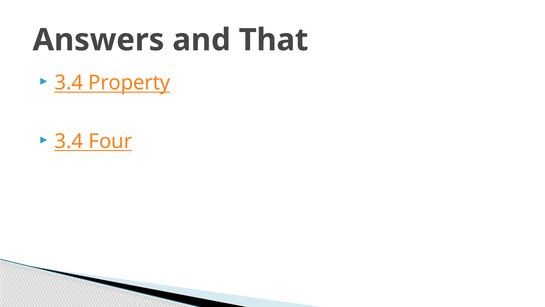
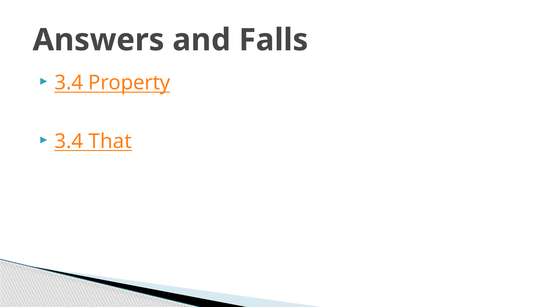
That: That -> Falls (274, 40)
Four: Four -> That (110, 141)
